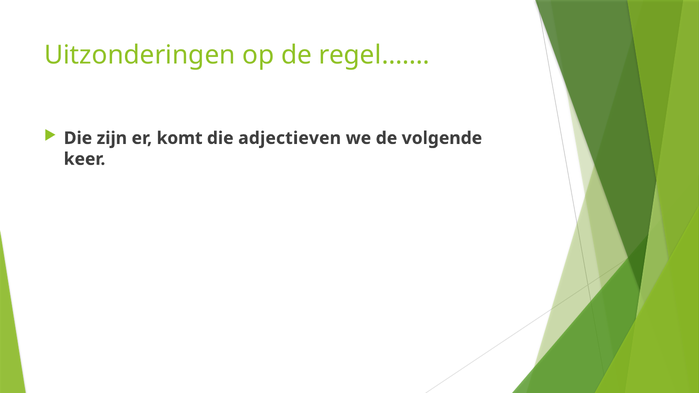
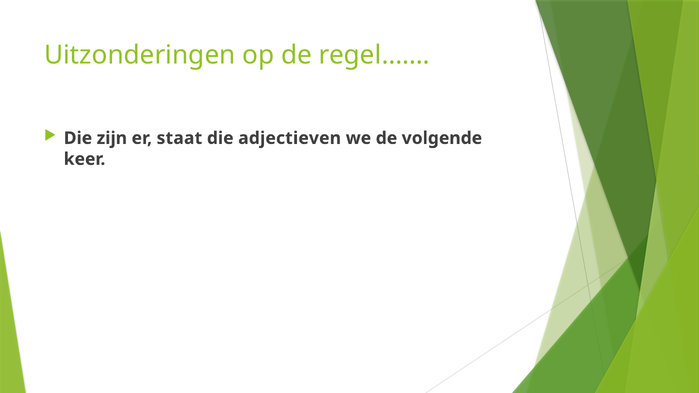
komt: komt -> staat (179, 138)
